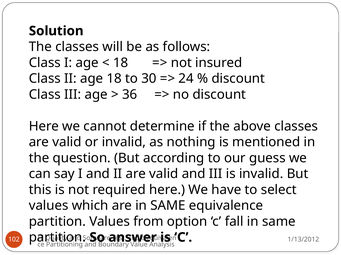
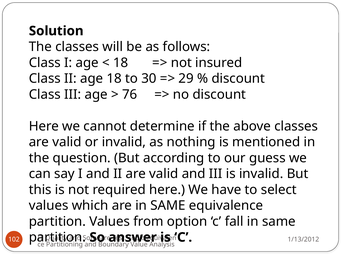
24: 24 -> 29 (186, 79)
36: 36 -> 76 (130, 95)
